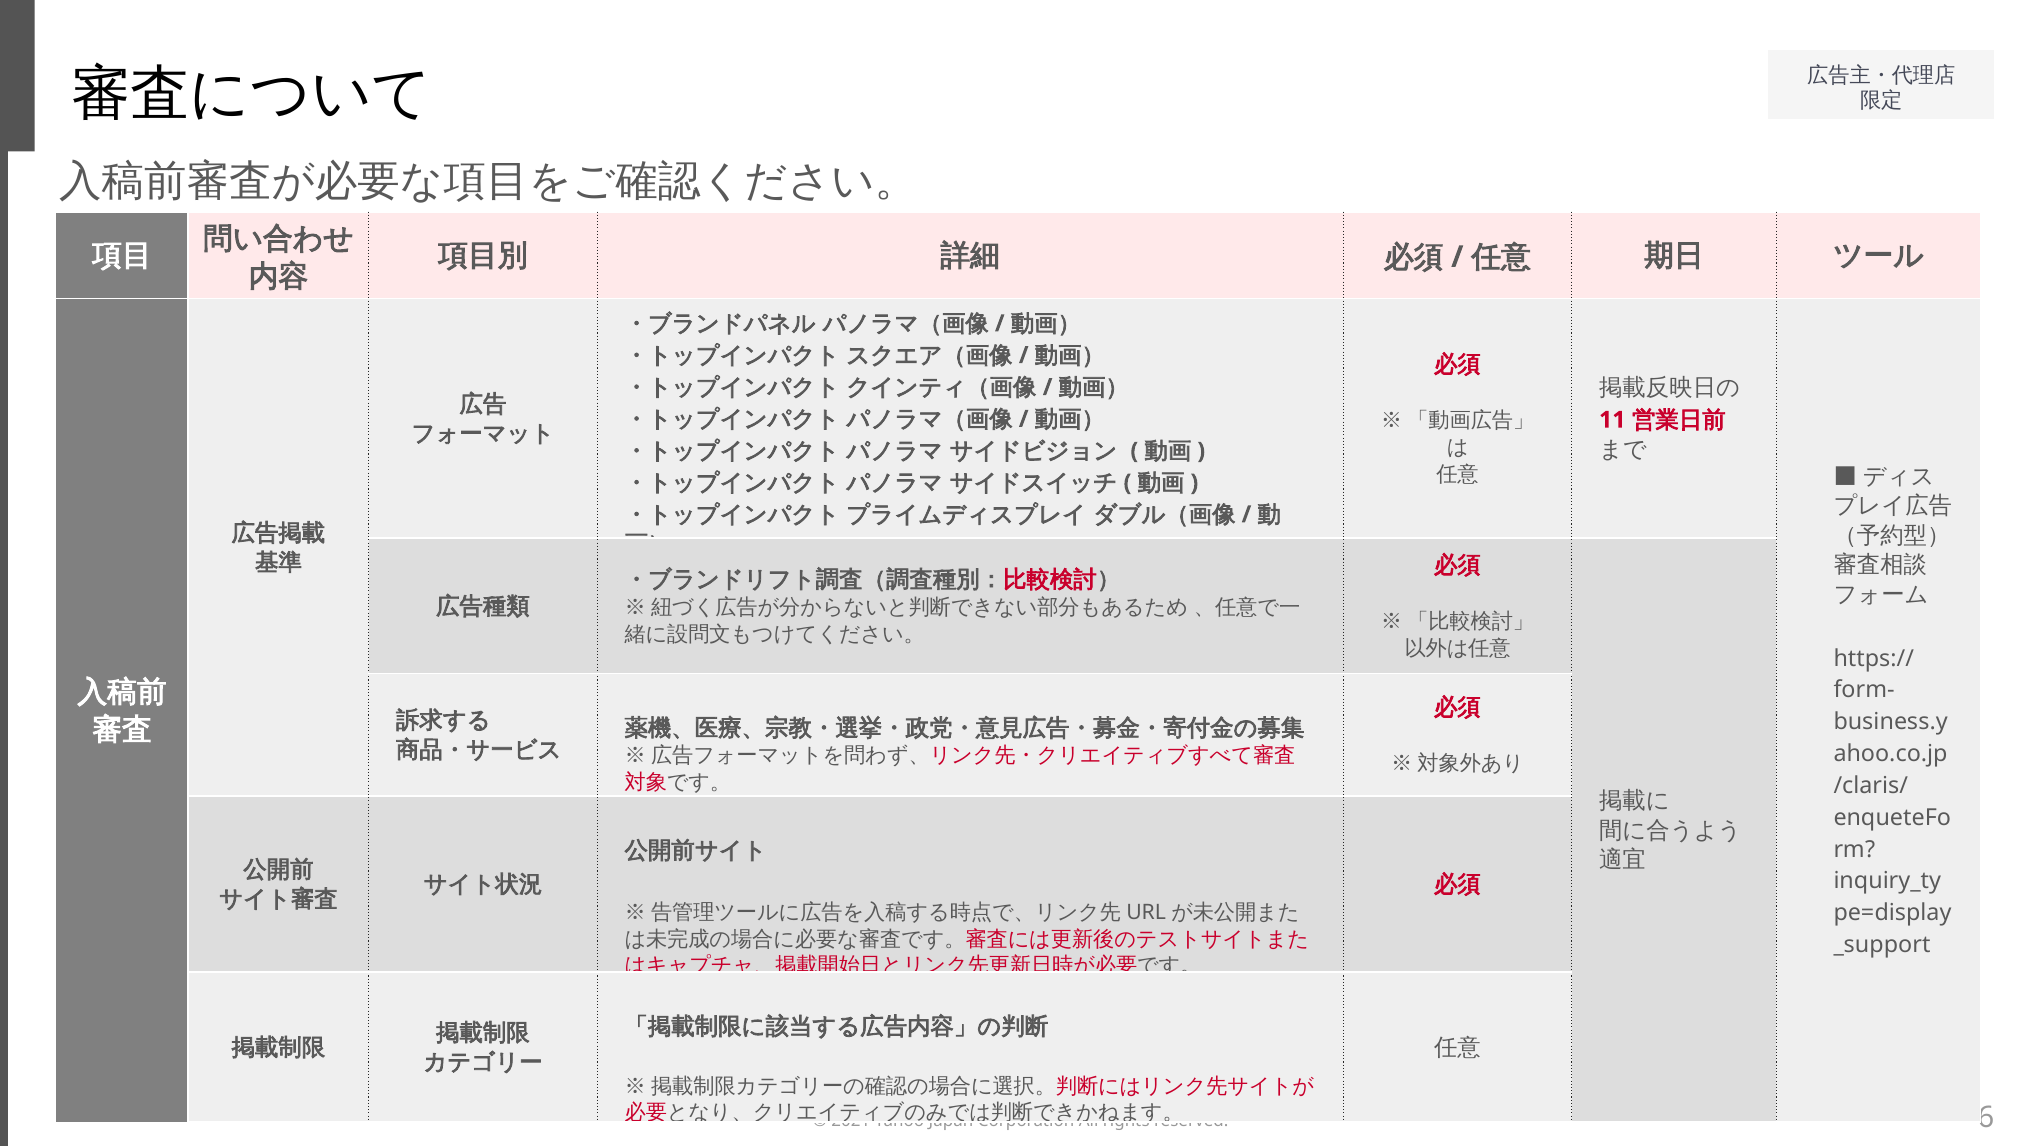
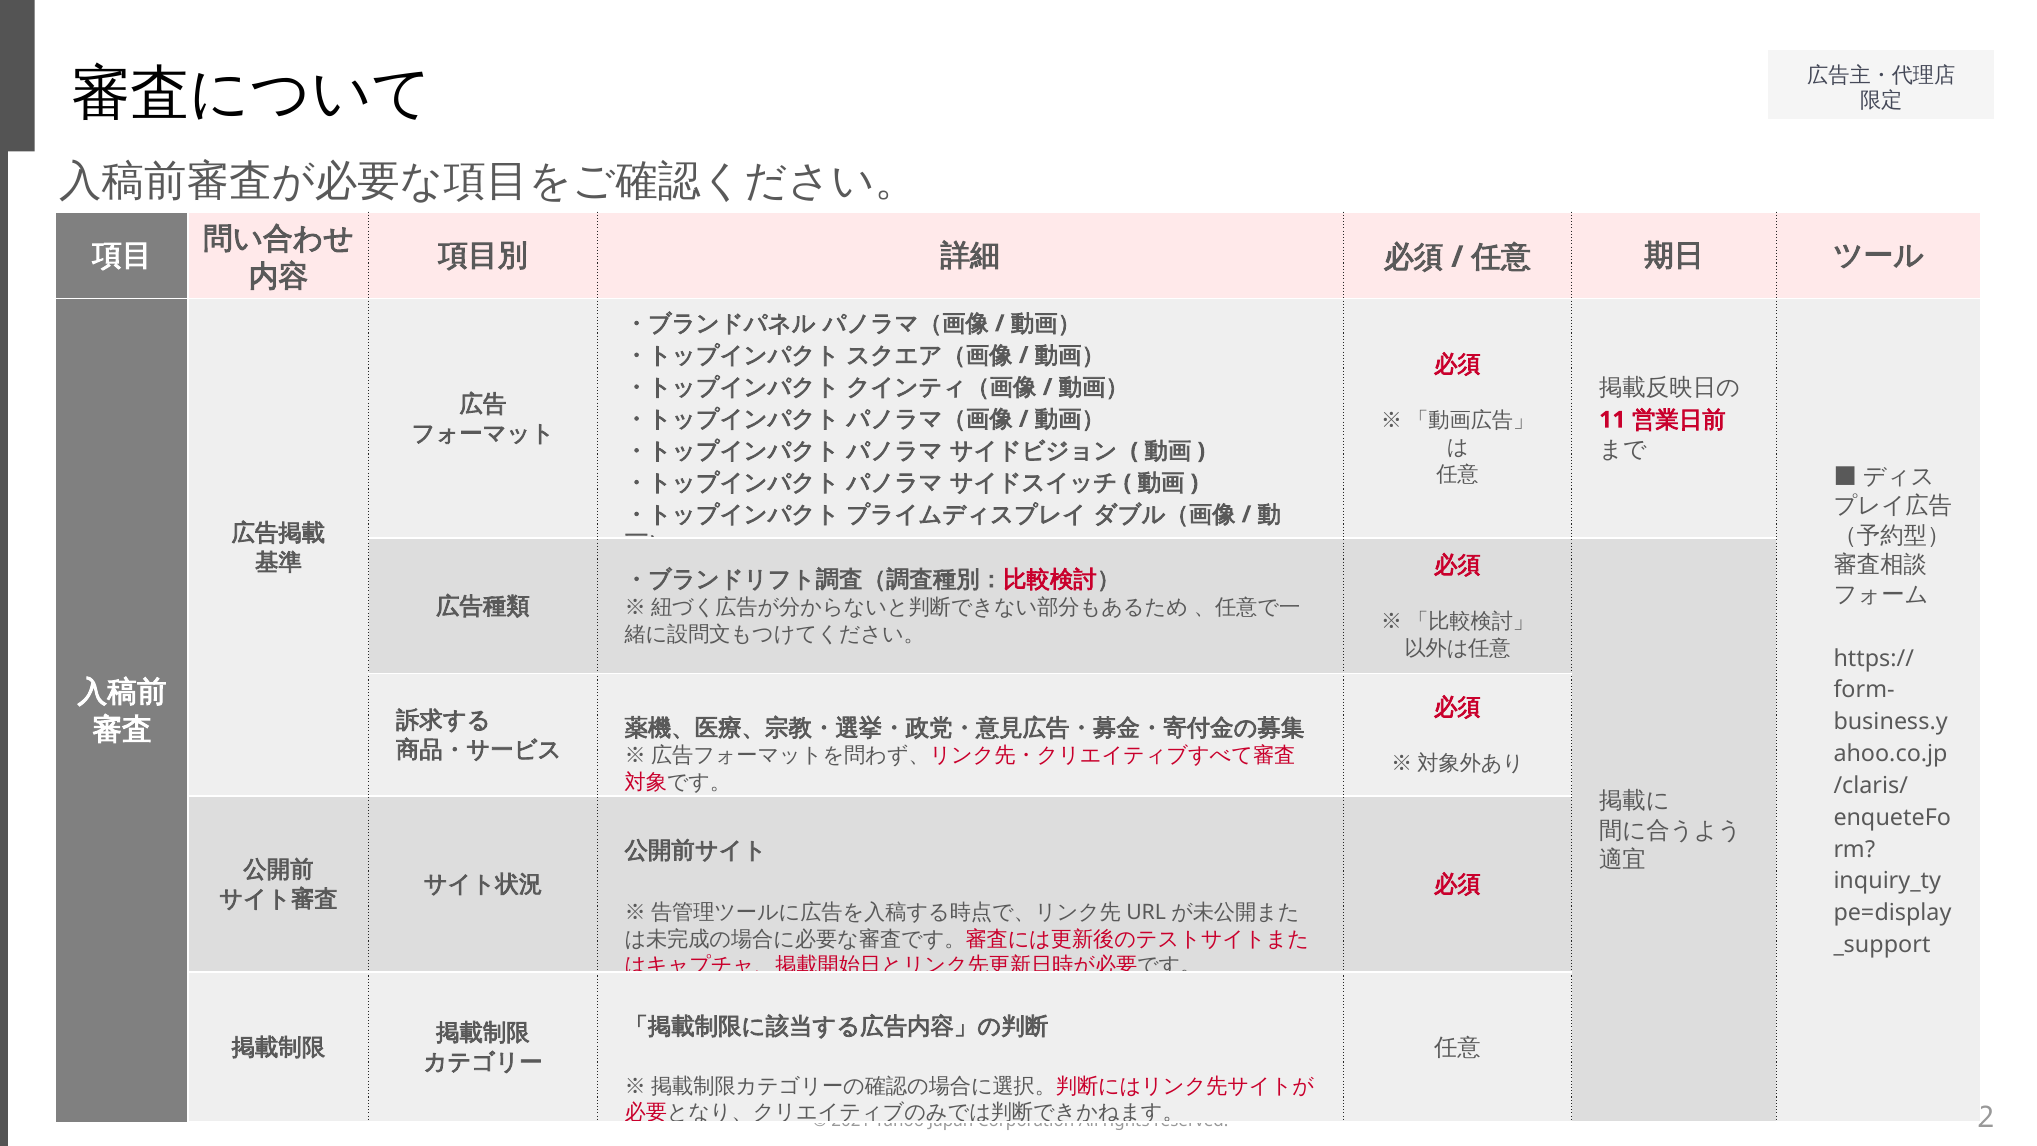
6: 6 -> 2 (1986, 1118)
